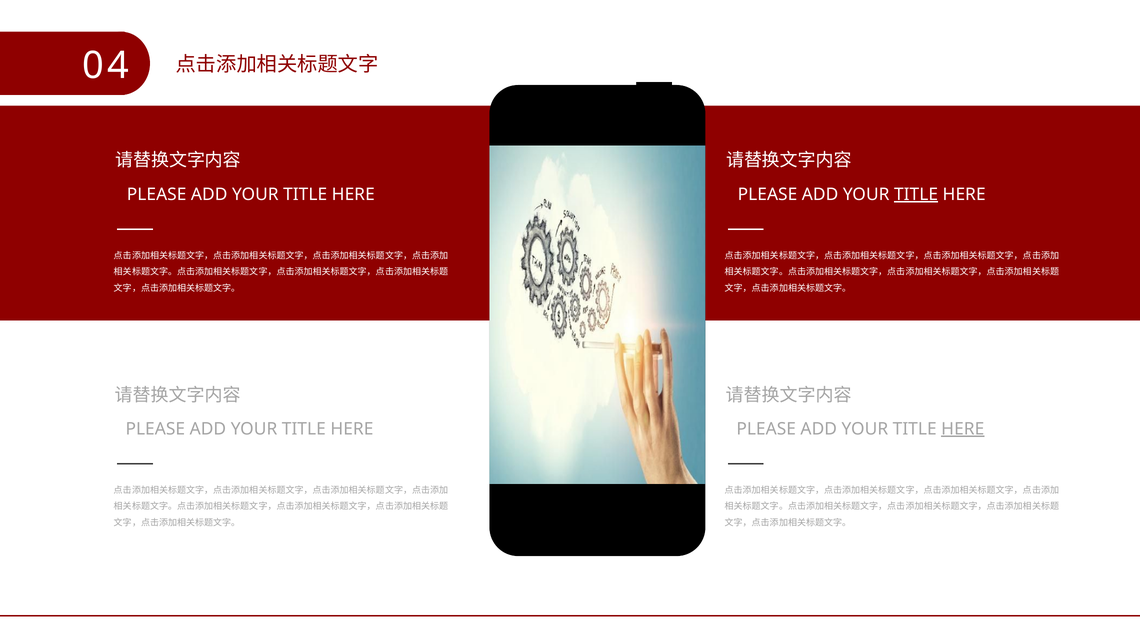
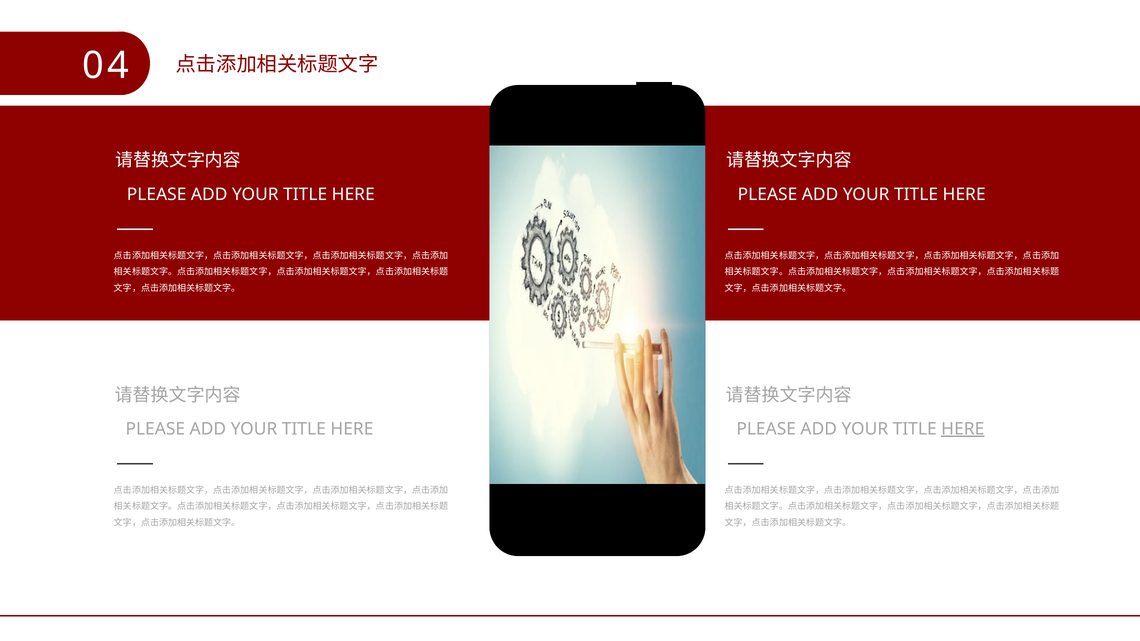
TITLE underline: present -> none (916, 194)
